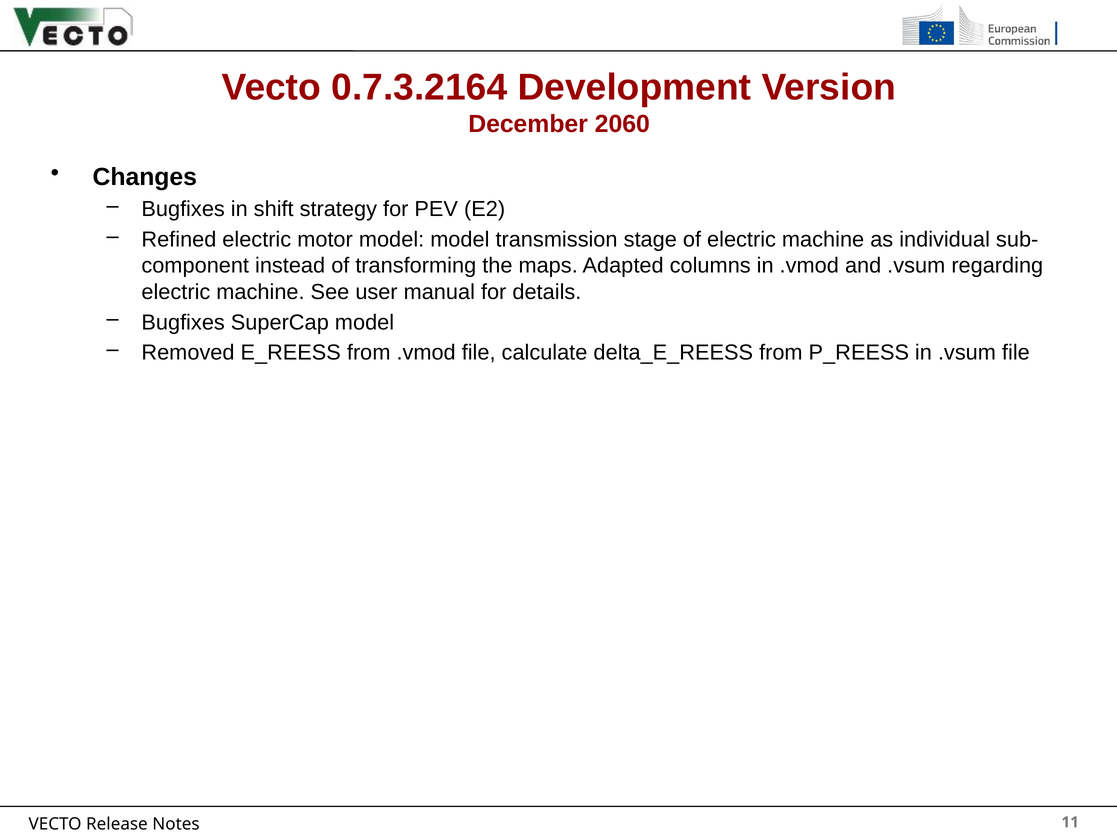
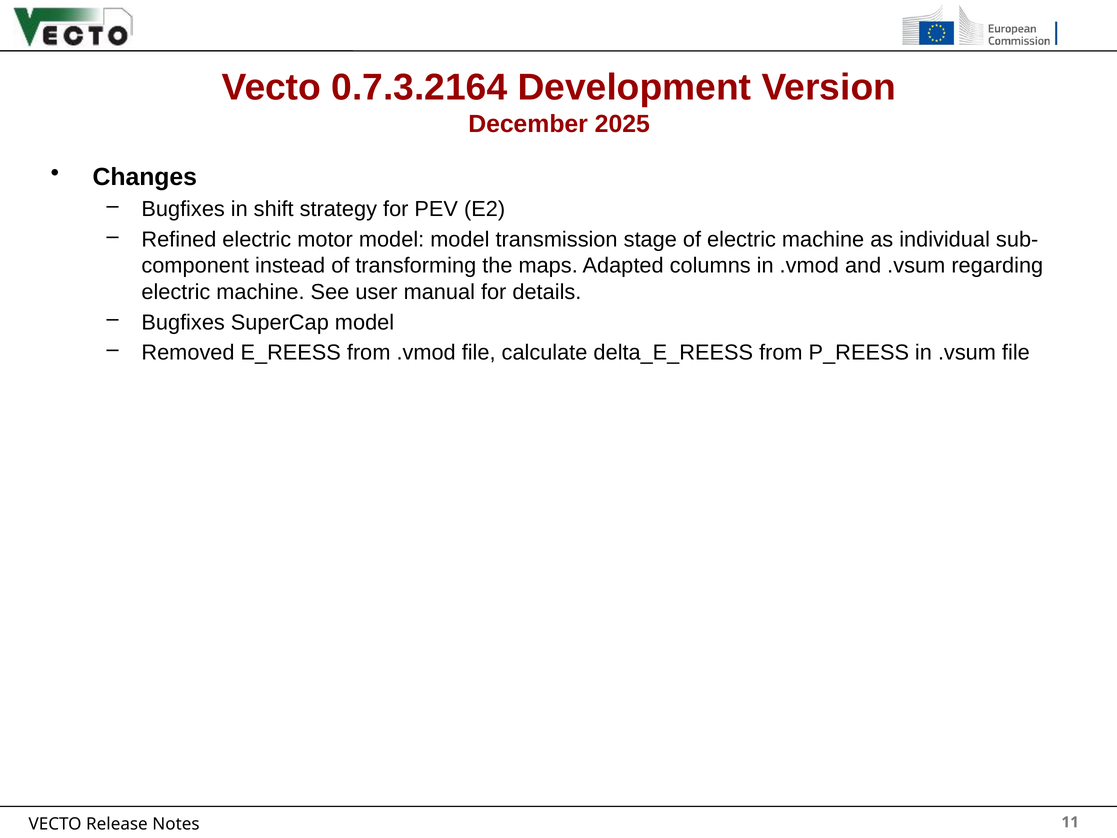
2060: 2060 -> 2025 (622, 124)
